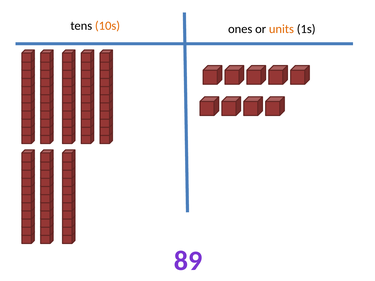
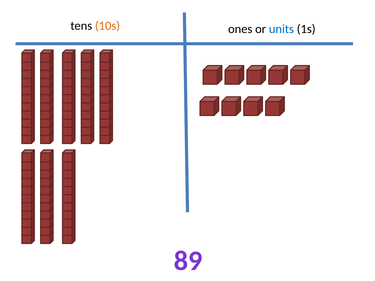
units colour: orange -> blue (281, 29)
